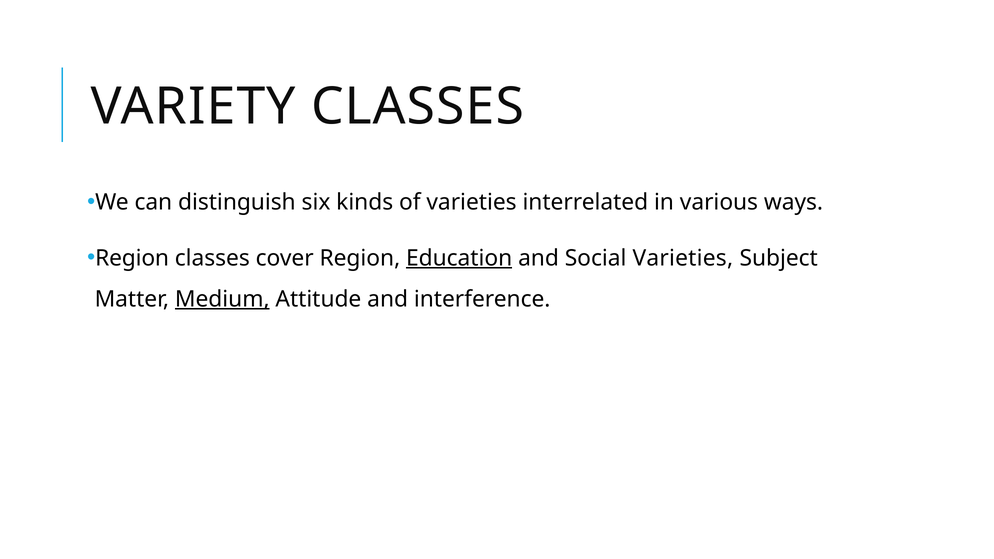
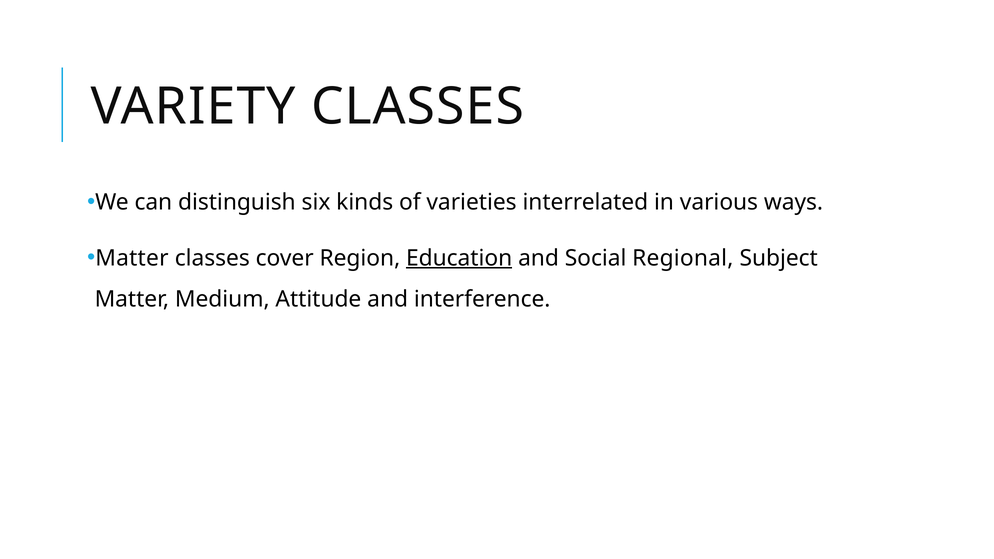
Region: Region -> Matter (132, 258)
Social Varieties: Varieties -> Regional (683, 258)
Medium underline: present -> none (222, 299)
